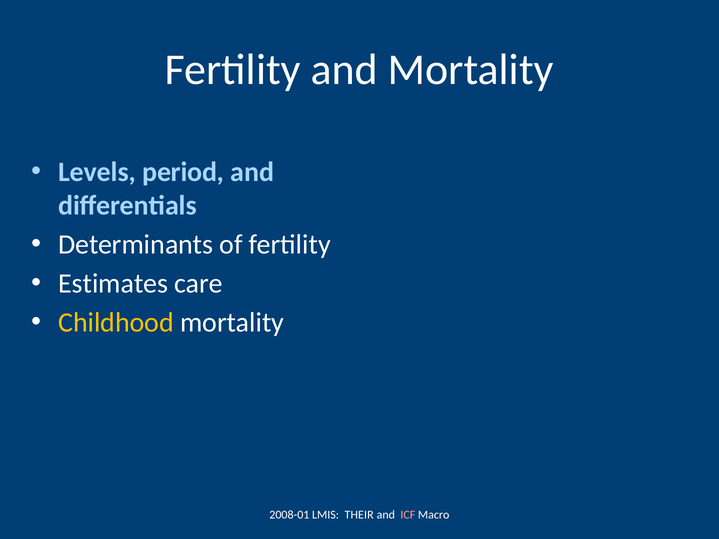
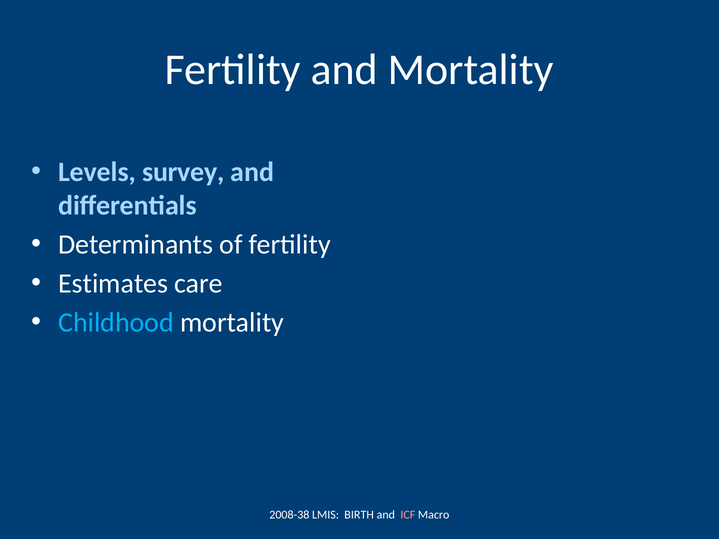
period: period -> survey (183, 172)
Childhood colour: yellow -> light blue (116, 323)
2008-01: 2008-01 -> 2008-38 (289, 515)
THEIR: THEIR -> BIRTH (359, 515)
